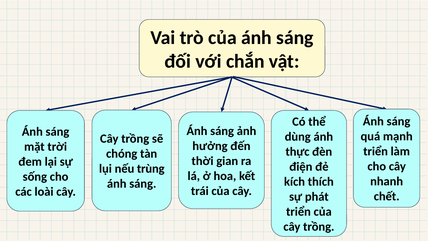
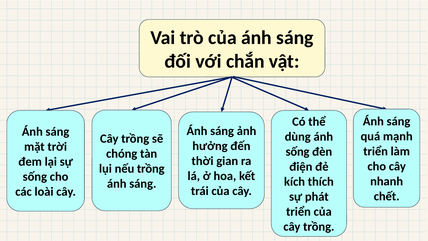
thực: thực -> sống (298, 152)
nếu trùng: trùng -> trồng (151, 169)
